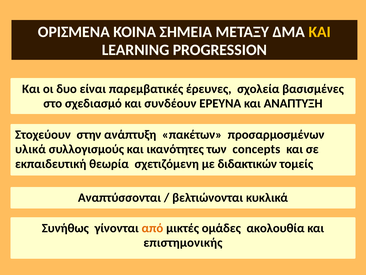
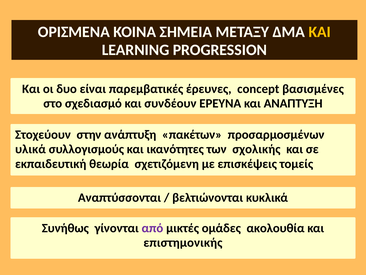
σχολεία: σχολεία -> concept (258, 89)
concepts: concepts -> σχολικής (256, 149)
διδακτικών: διδακτικών -> επισκέψεις (247, 164)
από colour: orange -> purple (152, 228)
